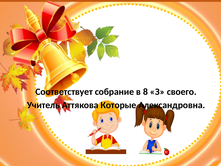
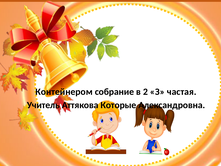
Соответствует: Соответствует -> Контейнером (64, 92)
8: 8 -> 2 (145, 92)
своего: своего -> частая (182, 92)
